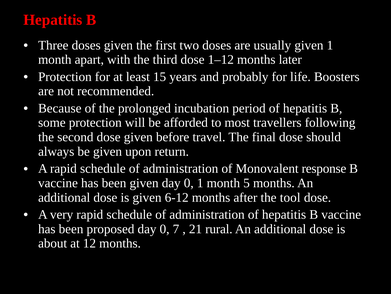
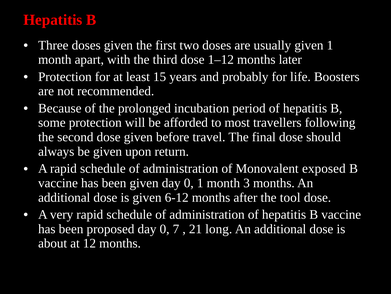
response: response -> exposed (324, 168)
5: 5 -> 3 (247, 183)
rural: rural -> long (219, 228)
